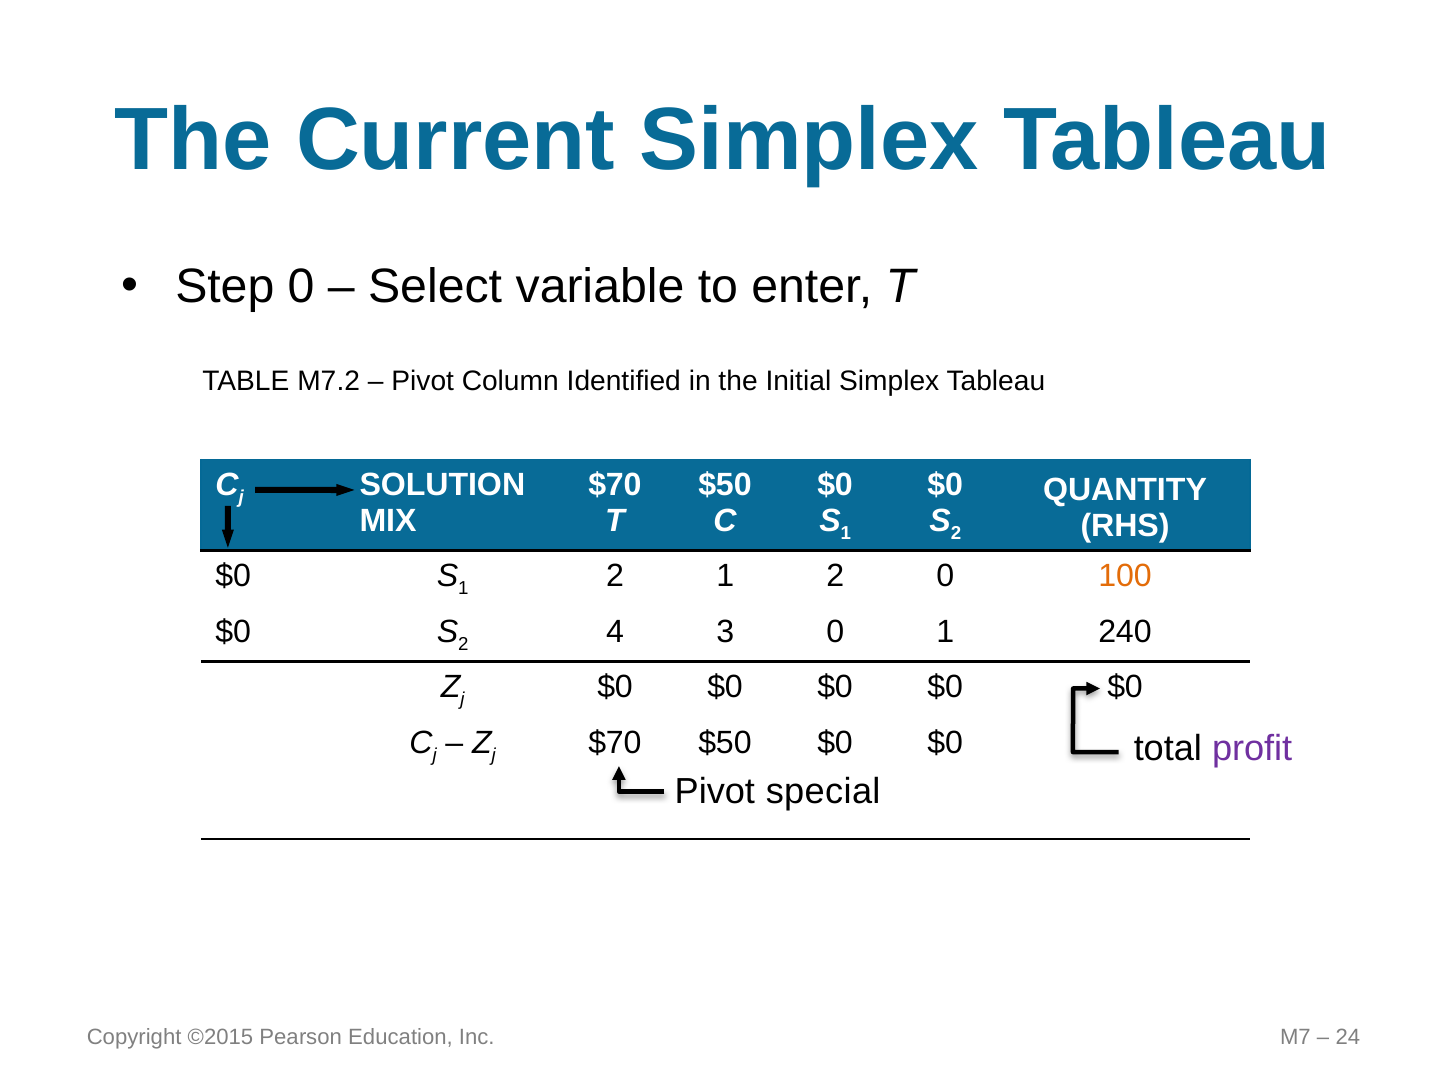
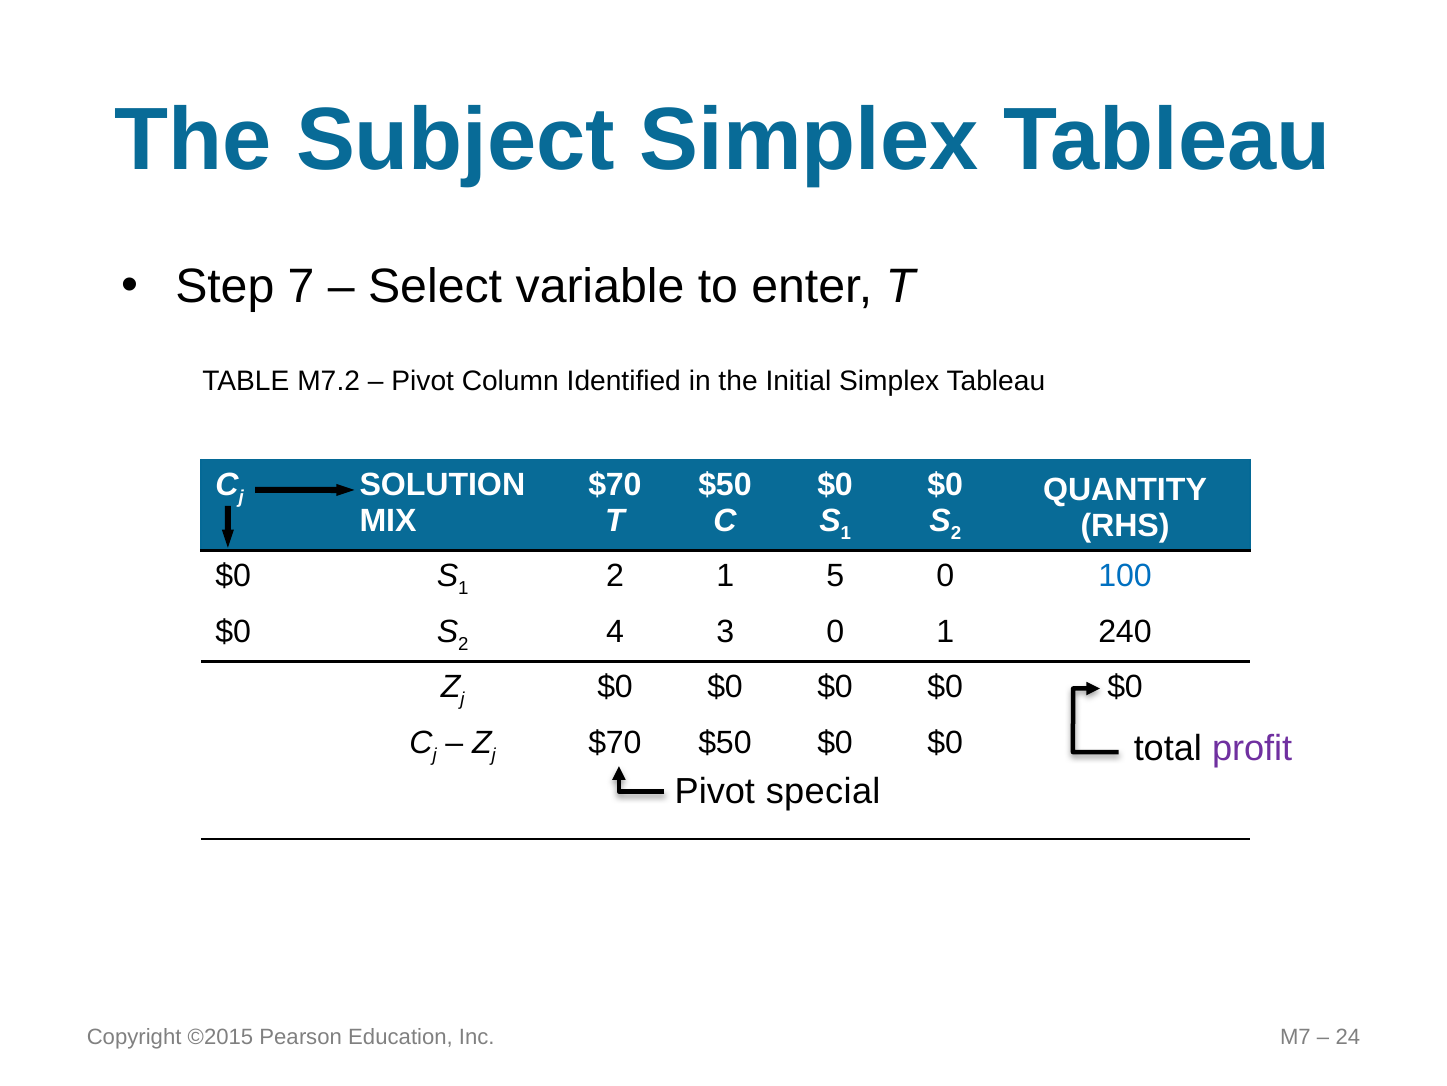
Current: Current -> Subject (456, 140)
Step 0: 0 -> 7 (301, 286)
2 1 2: 2 -> 5 (835, 576)
100 colour: orange -> blue (1125, 576)
